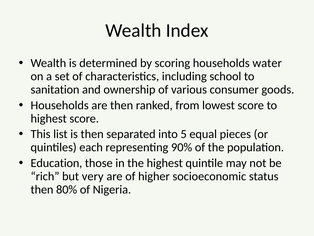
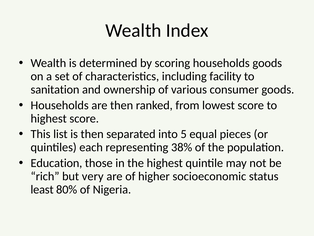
households water: water -> goods (267, 63)
school: school -> facility (225, 76)
90%: 90% -> 38% (182, 147)
then: then -> least (42, 189)
